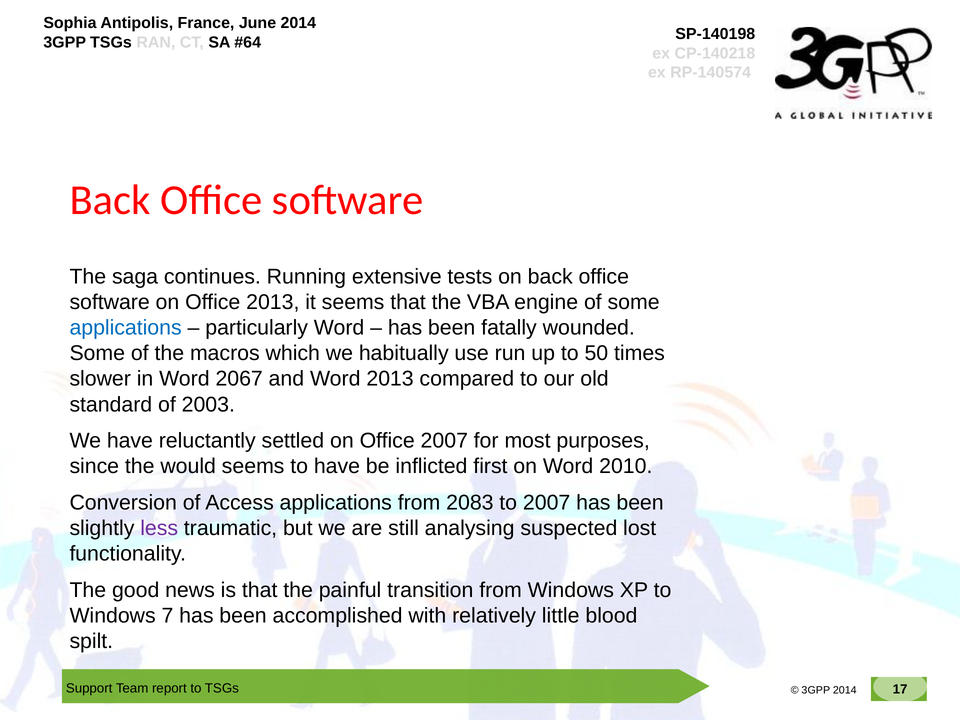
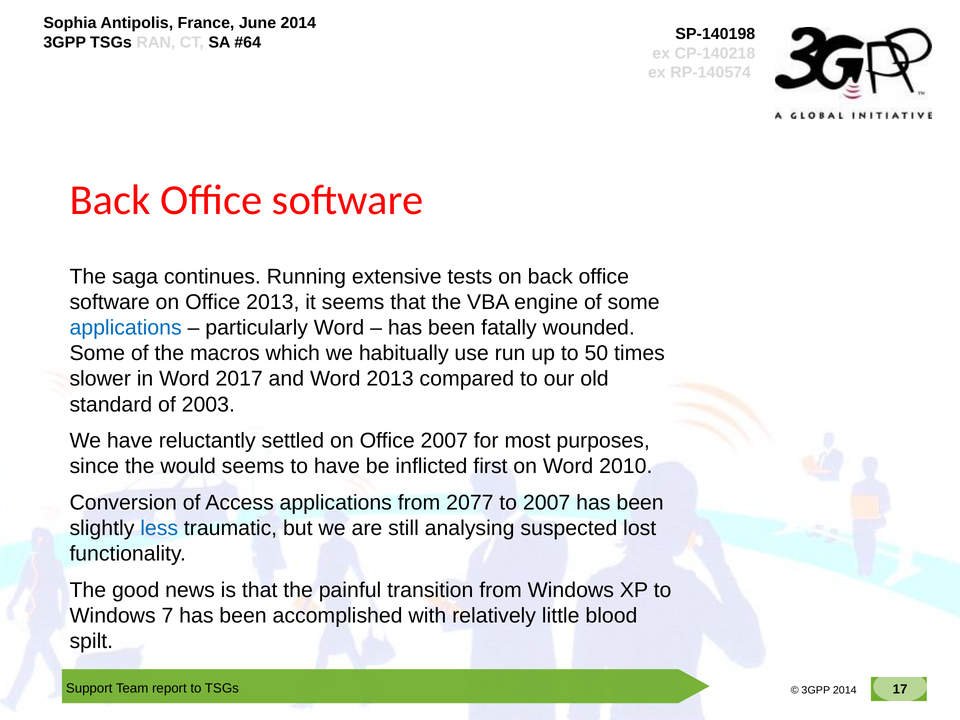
2067: 2067 -> 2017 (239, 379)
2083: 2083 -> 2077 (470, 503)
less colour: purple -> blue (159, 528)
